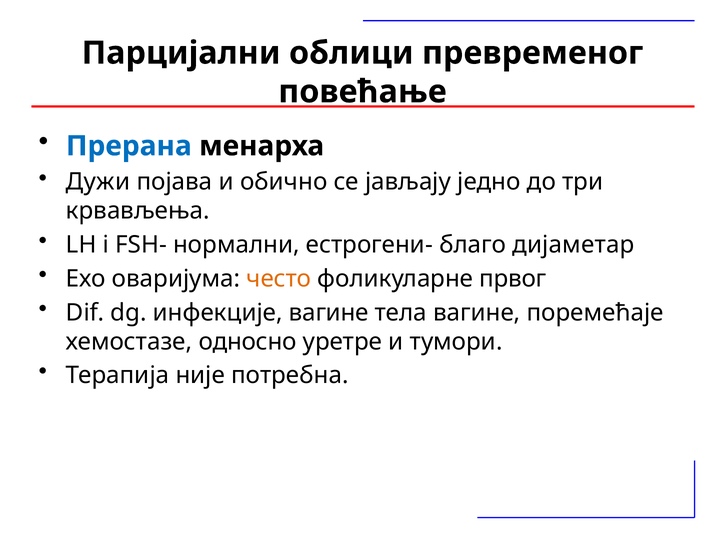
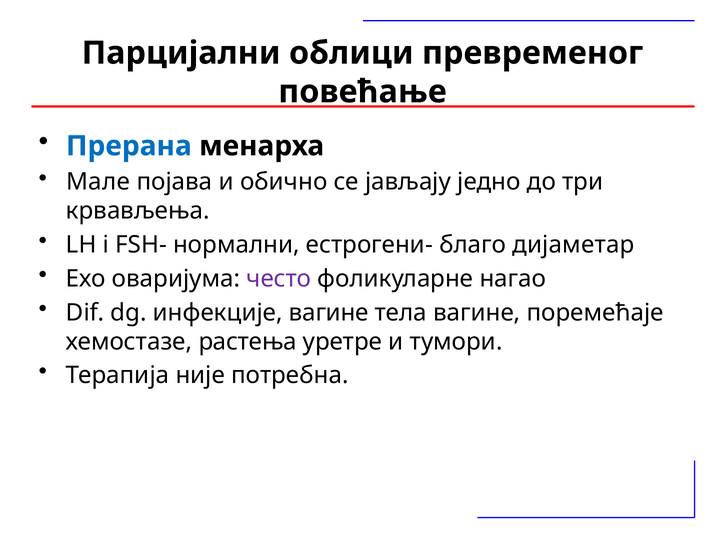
Дужи: Дужи -> Мале (98, 182)
често colour: orange -> purple (279, 279)
првог: првог -> нагао (513, 279)
односно: односно -> растења (248, 342)
